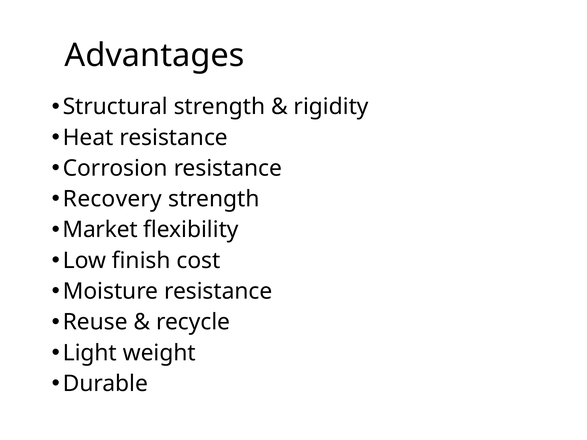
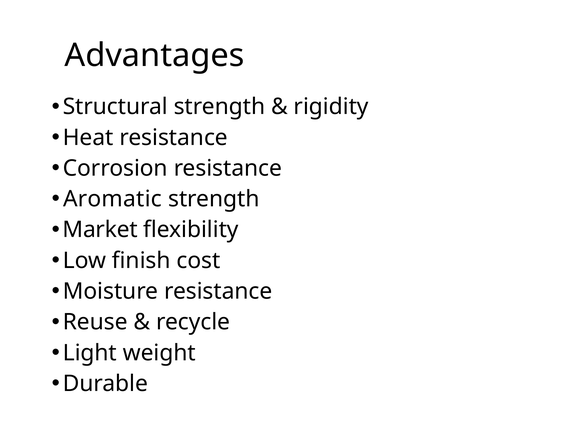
Recovery: Recovery -> Aromatic (112, 199)
